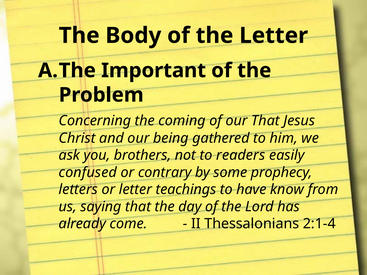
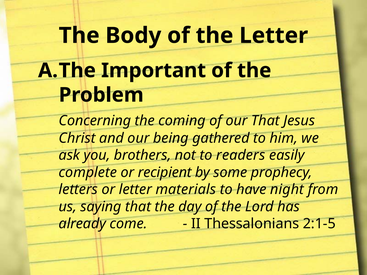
confused: confused -> complete (88, 172)
contrary: contrary -> recipient (165, 172)
teachings: teachings -> materials (186, 190)
know: know -> night (287, 190)
2:1-4: 2:1-4 -> 2:1-5 (319, 224)
